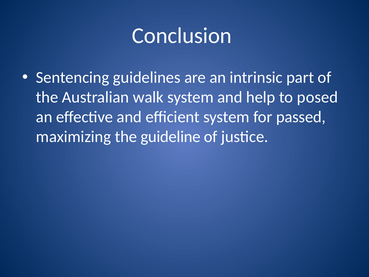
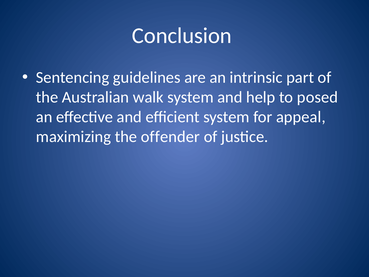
passed: passed -> appeal (301, 117)
guideline: guideline -> offender (170, 136)
